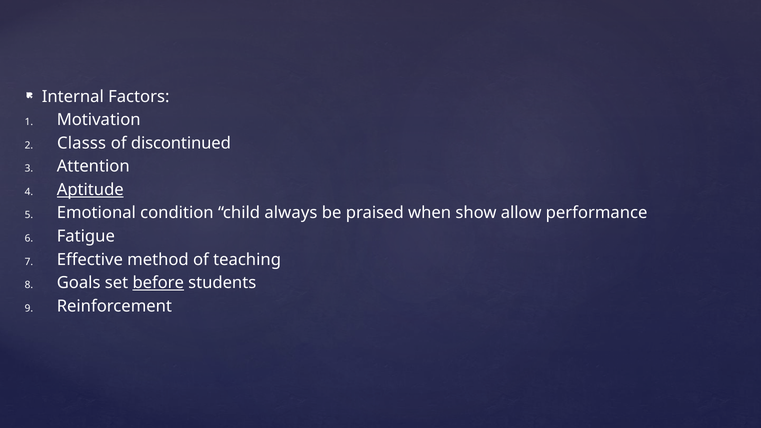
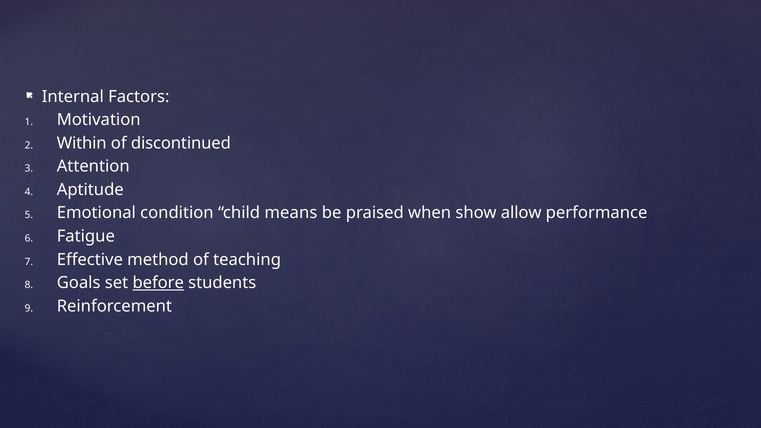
Classs: Classs -> Within (82, 143)
Aptitude underline: present -> none (90, 190)
always: always -> means (291, 213)
